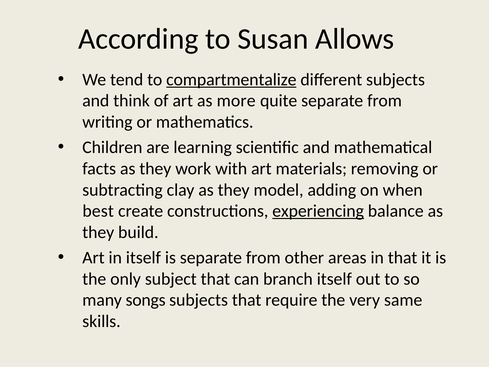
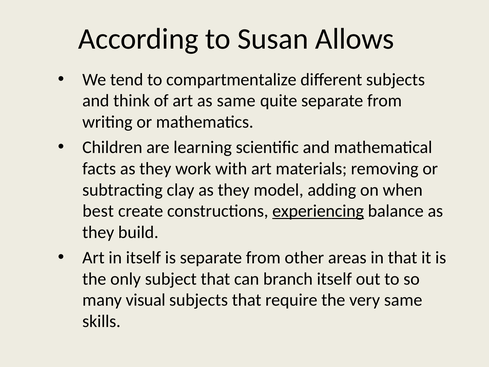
compartmentalize underline: present -> none (231, 79)
as more: more -> same (236, 101)
songs: songs -> visual (146, 300)
